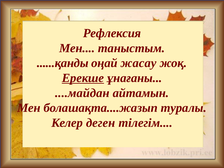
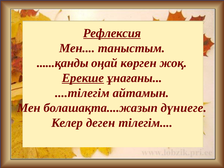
Рефлексия underline: none -> present (112, 33)
жасау: жасау -> көрген (139, 63)
....майдан: ....майдан -> ....тілегім (82, 93)
туралы: туралы -> дүниеге (184, 108)
